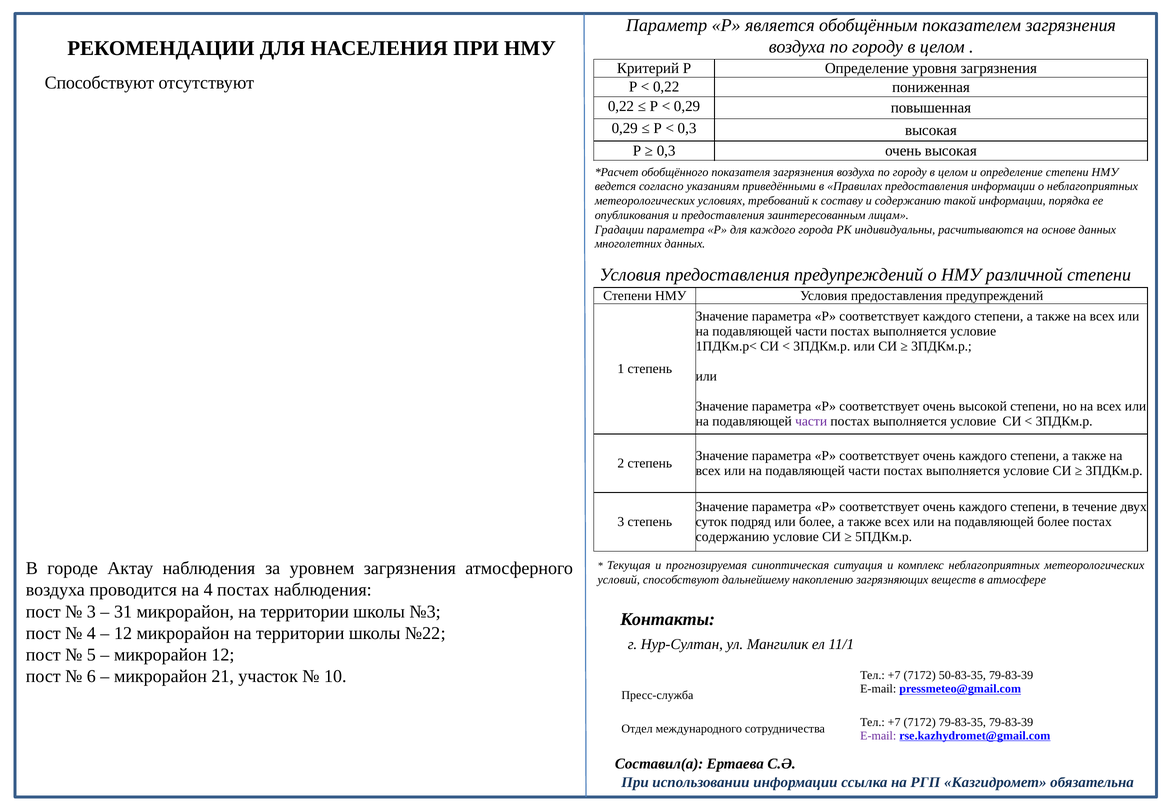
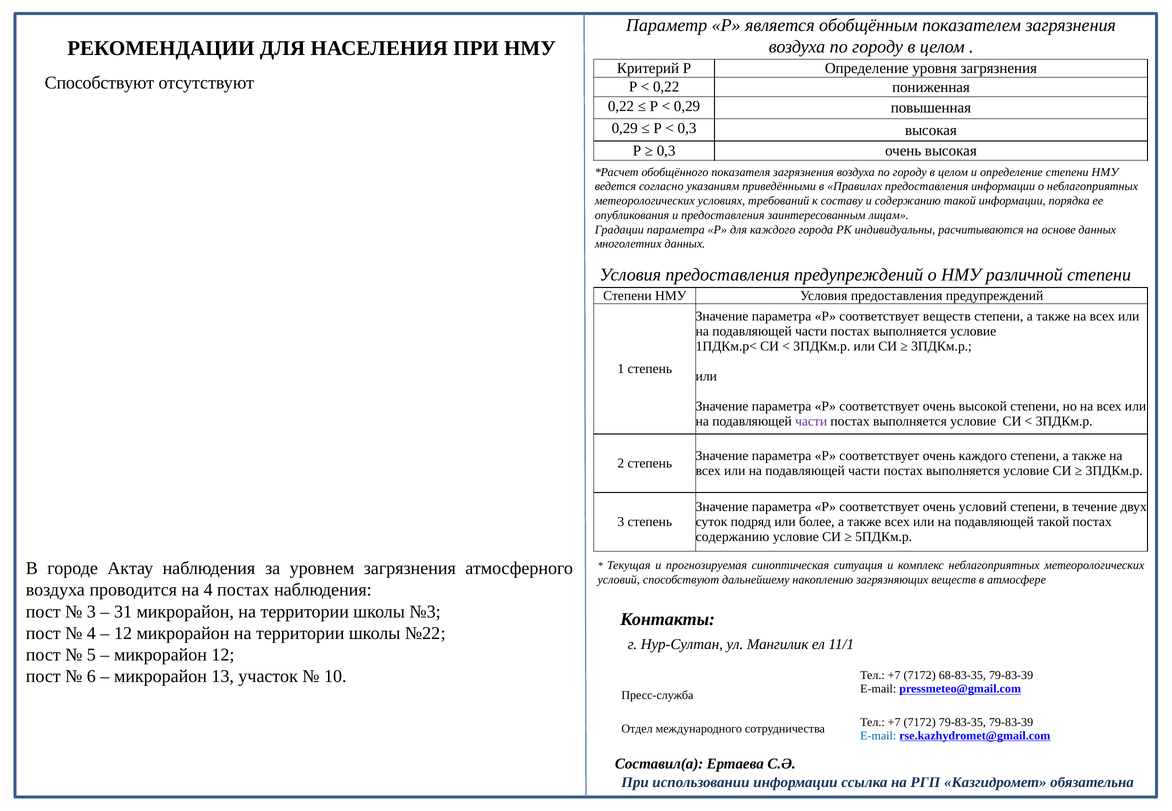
соответствует каждого: каждого -> веществ (947, 317)
каждого: каждого -> условий (983, 507)
подавляющей более: более -> такой (1053, 522)
21: 21 -> 13 (223, 677)
50-83-35: 50-83-35 -> 68-83-35 (962, 676)
E-mail colour: purple -> blue (878, 736)
